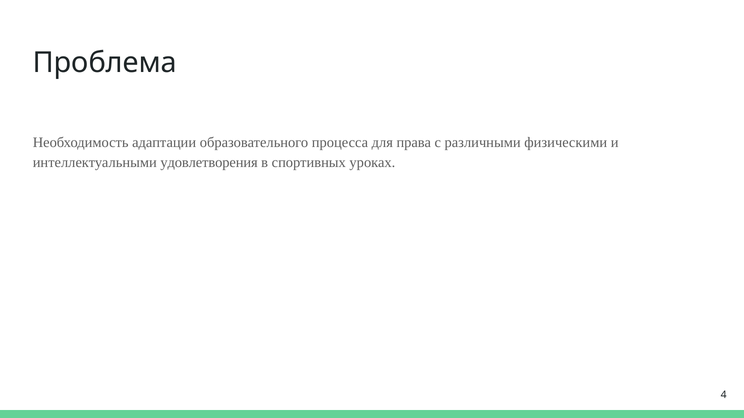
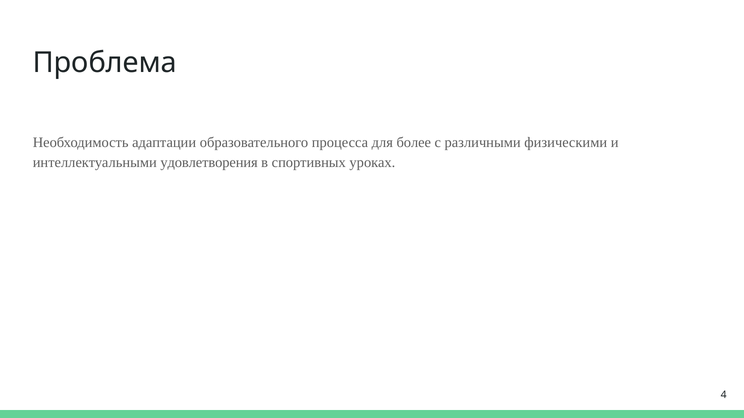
права: права -> более (414, 143)
